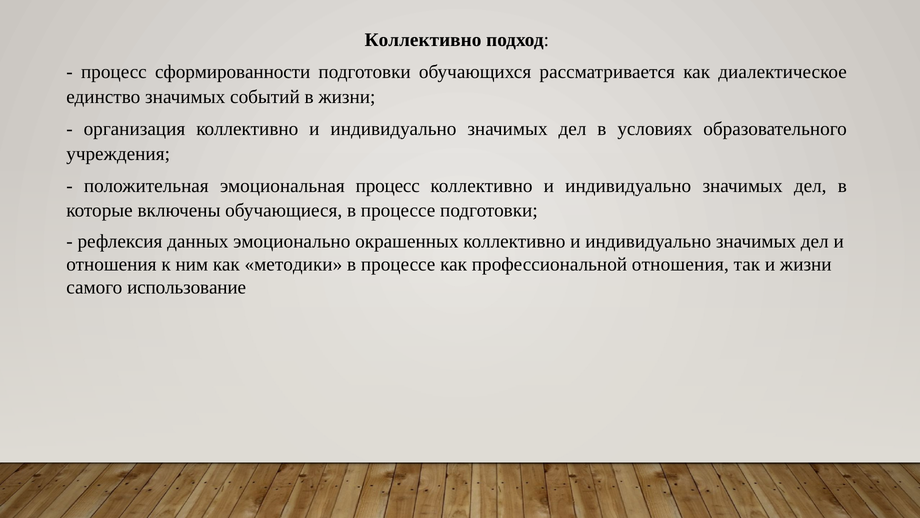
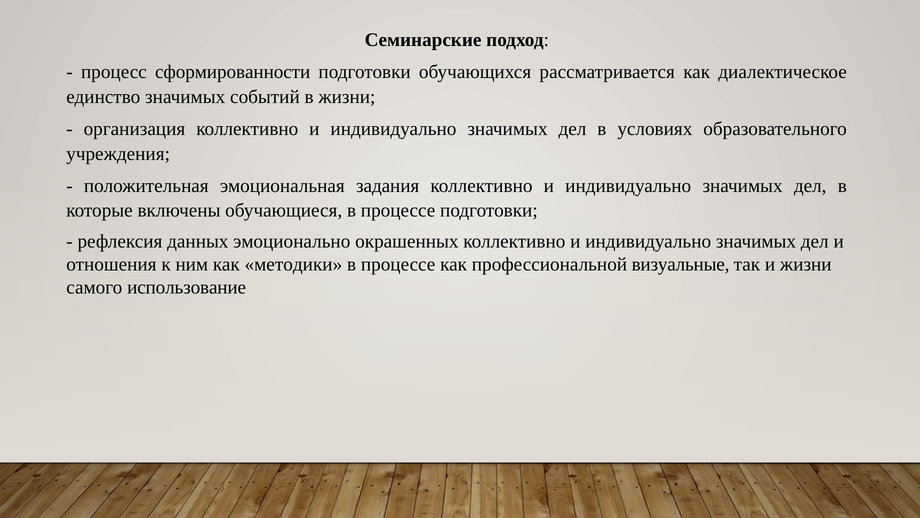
Коллективно: Коллективно -> Семинарские (423, 40)
эмоциональная процесс: процесс -> задания (388, 186)
профессиональной отношения: отношения -> визуальные (681, 264)
